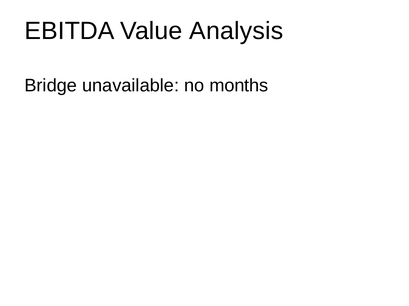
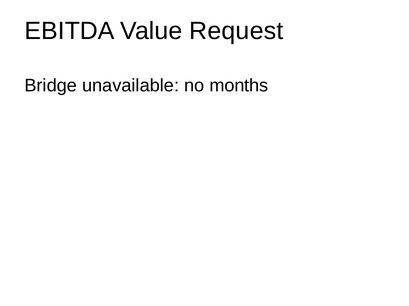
Analysis: Analysis -> Request (236, 31)
